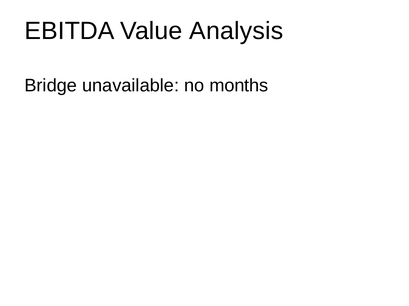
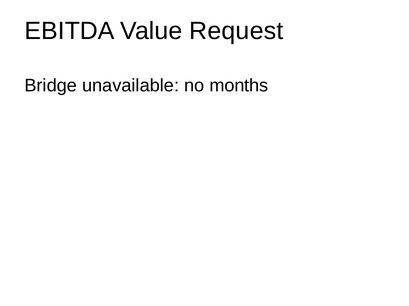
Analysis: Analysis -> Request (236, 31)
